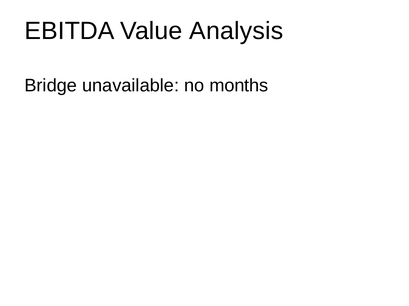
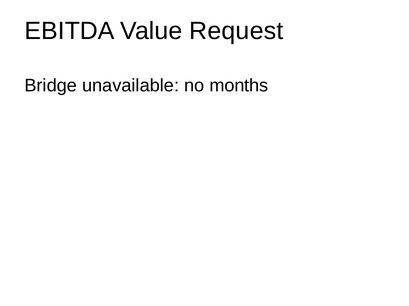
Analysis: Analysis -> Request (236, 31)
